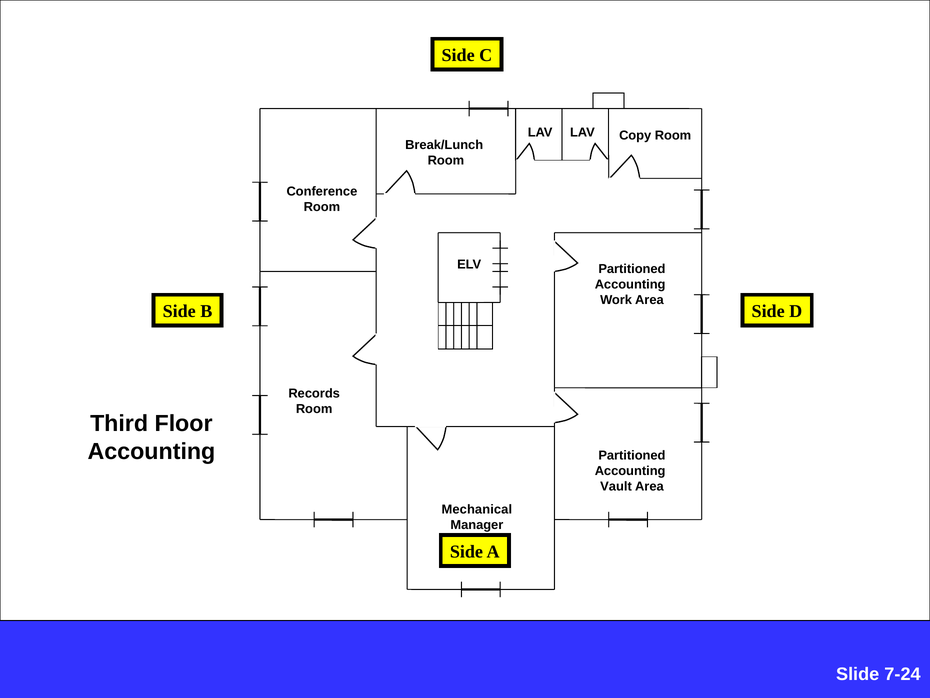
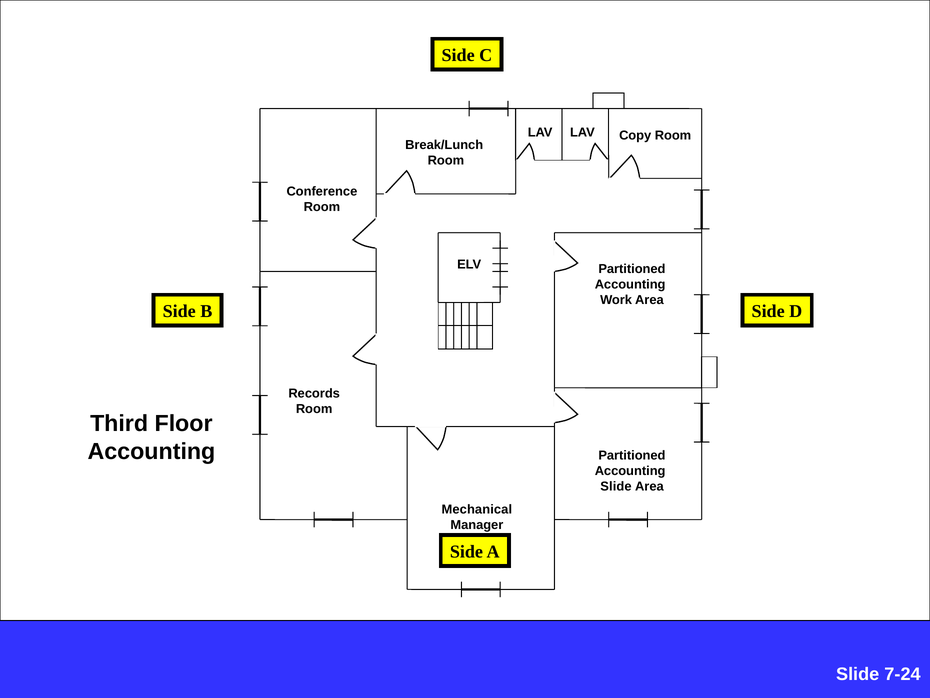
Vault: Vault -> Slide (616, 486)
